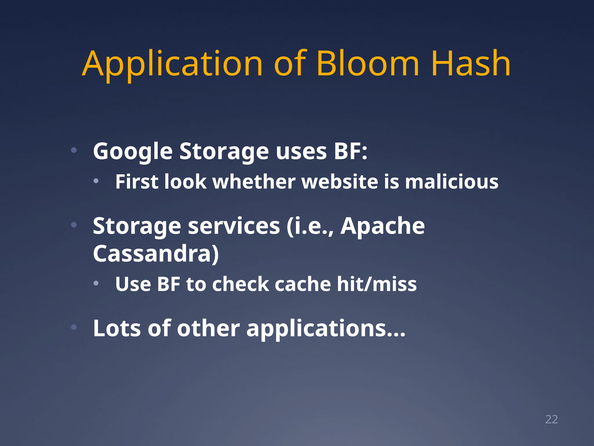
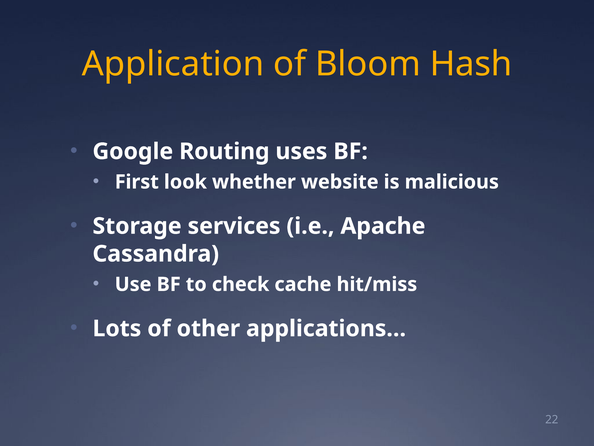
Google Storage: Storage -> Routing (224, 151)
